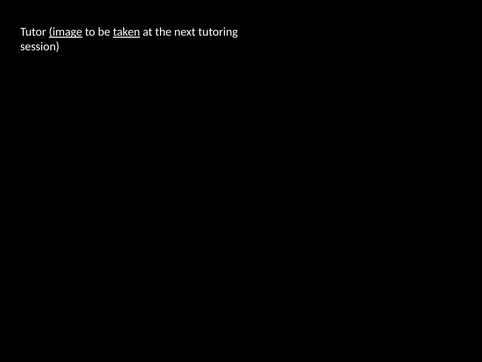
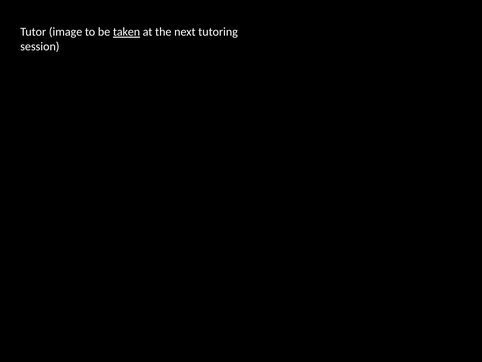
image underline: present -> none (66, 32)
